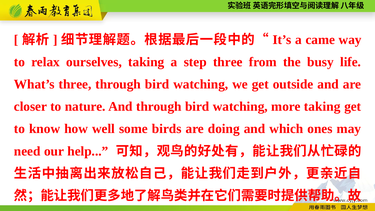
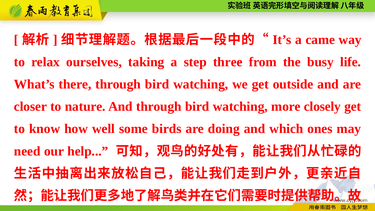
What’s three: three -> there (75, 84)
more taking: taking -> closely (322, 107)
